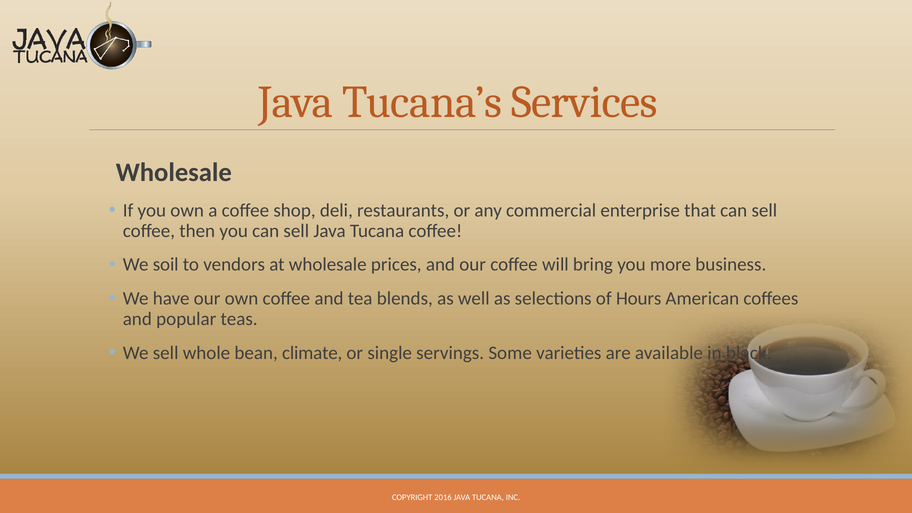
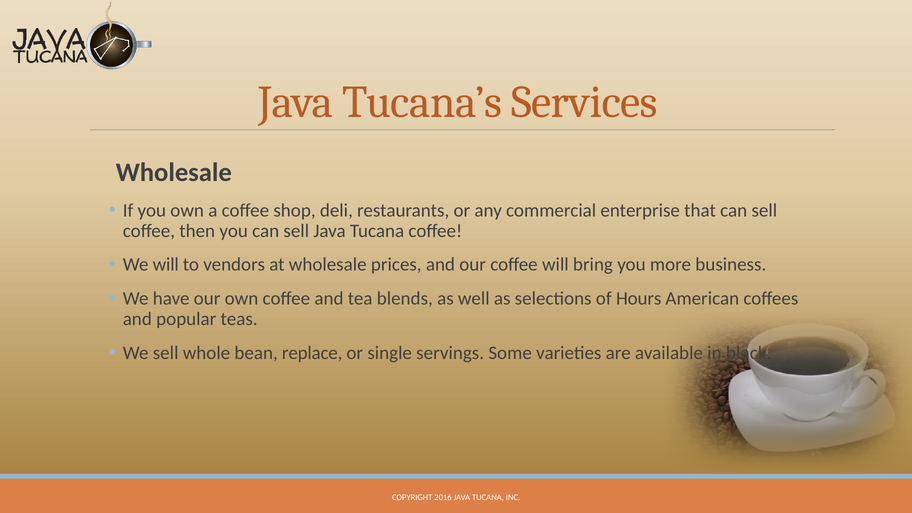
We soil: soil -> will (166, 265)
climate: climate -> replace (312, 353)
